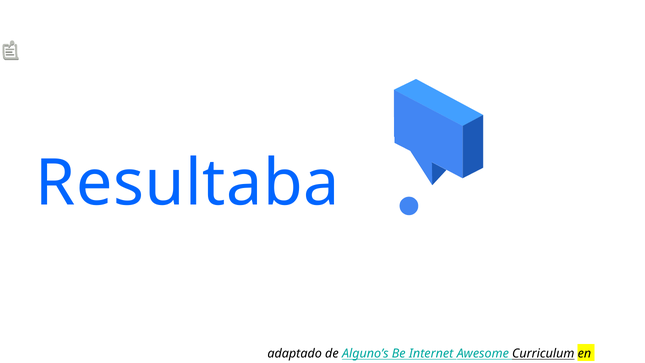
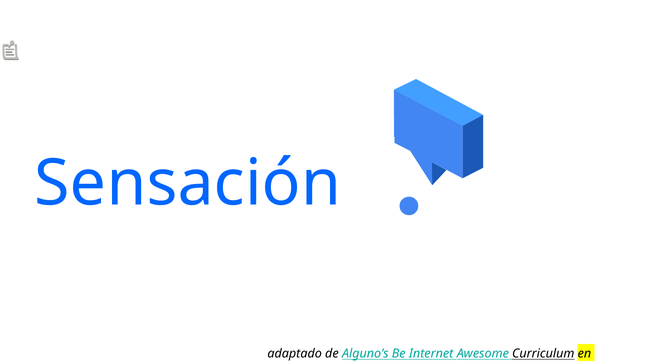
Resultaba: Resultaba -> Sensación (188, 183)
